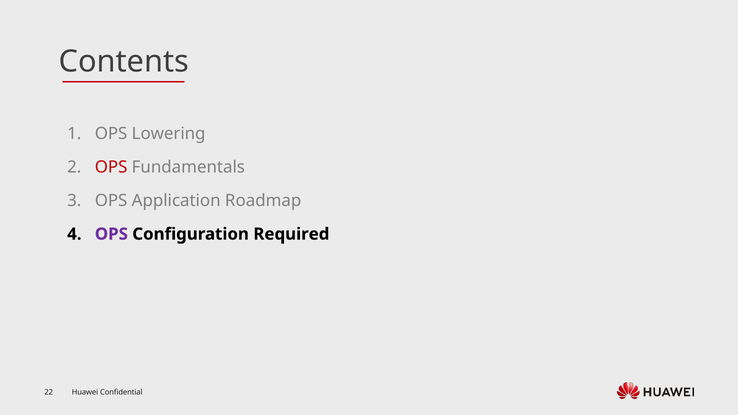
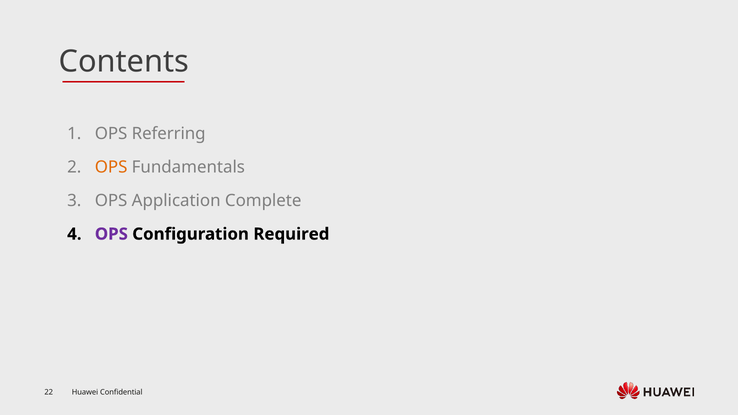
Lowering: Lowering -> Referring (169, 134)
OPS colour: red -> orange (111, 167)
Roadmap: Roadmap -> Complete (263, 201)
